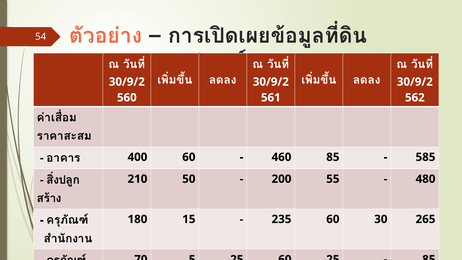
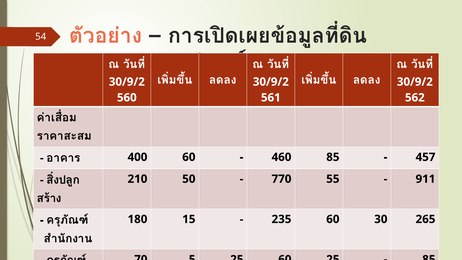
585: 585 -> 457 (425, 157)
200: 200 -> 770 (281, 179)
480: 480 -> 911 (425, 179)
